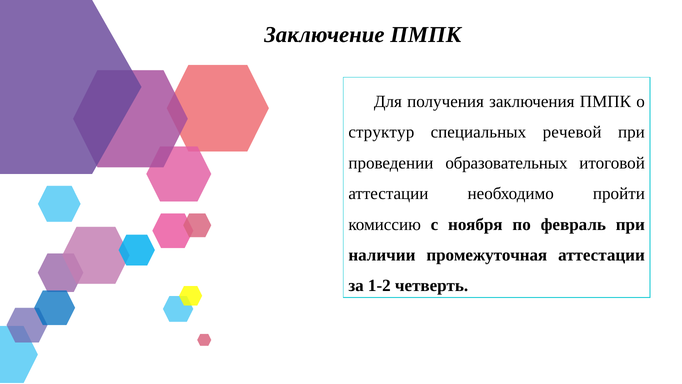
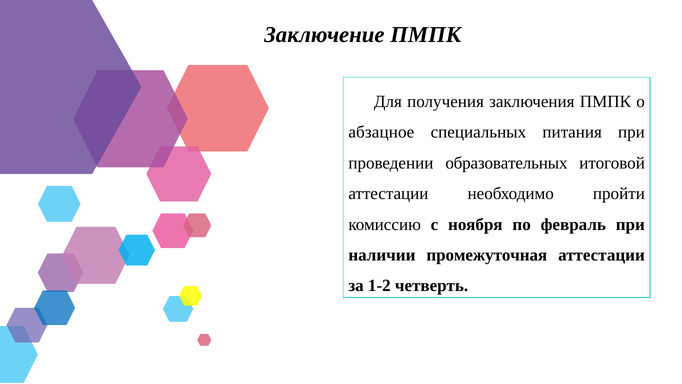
структур: структур -> абзацное (381, 132)
речевой: речевой -> питания (572, 132)
